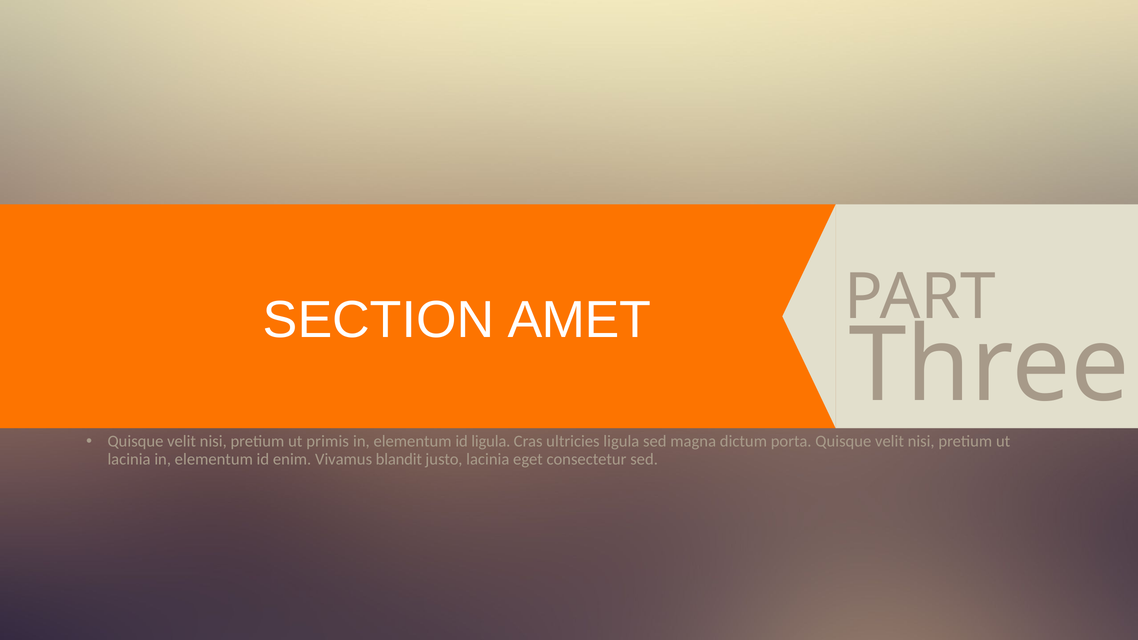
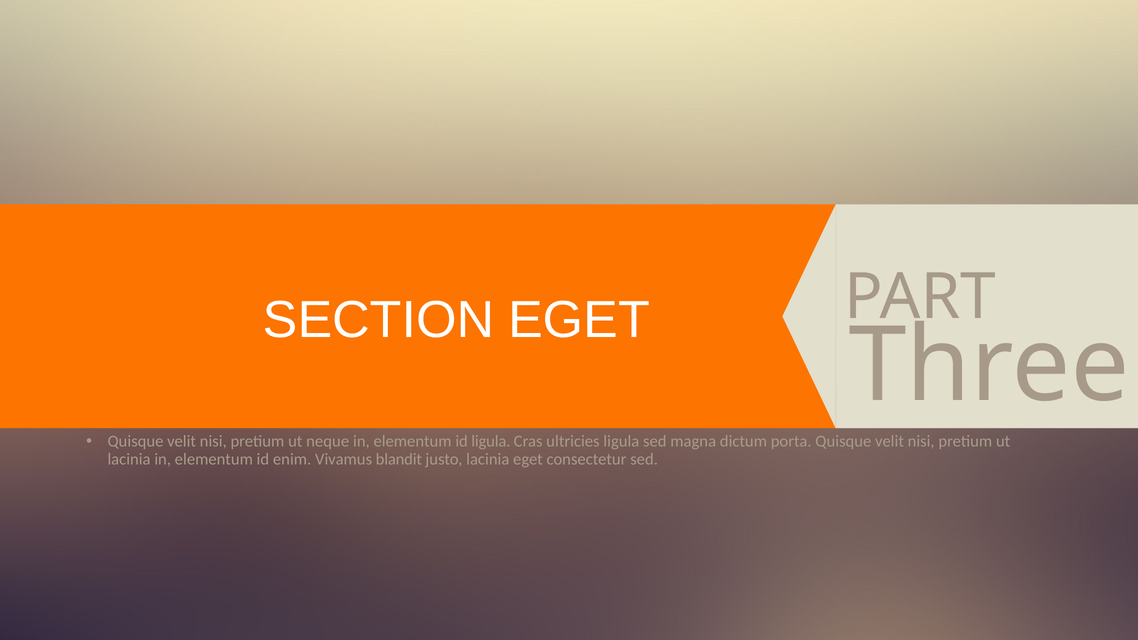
SECTION AMET: AMET -> EGET (579, 320)
primis: primis -> neque (328, 442)
